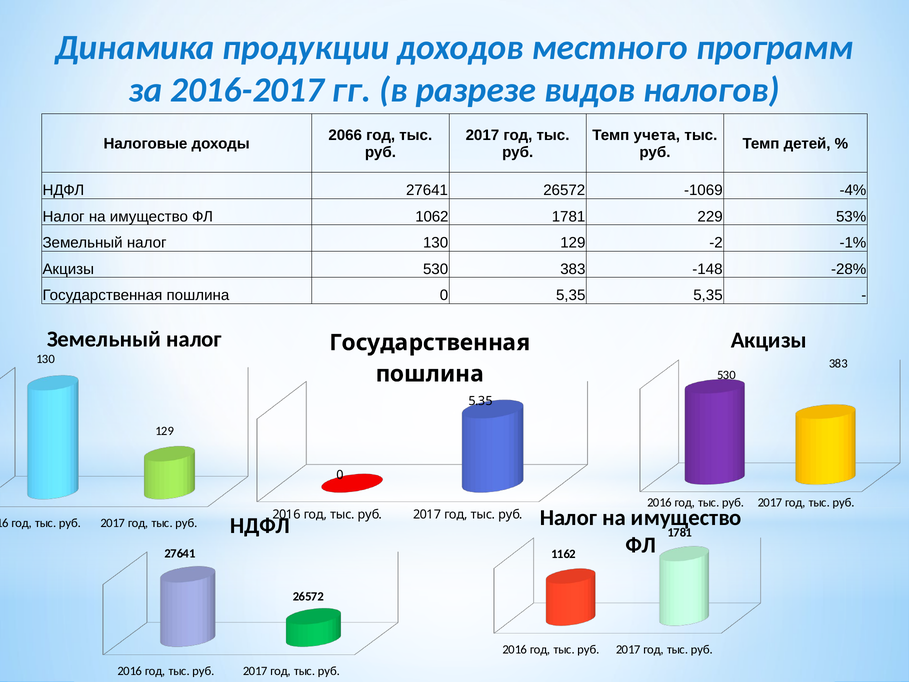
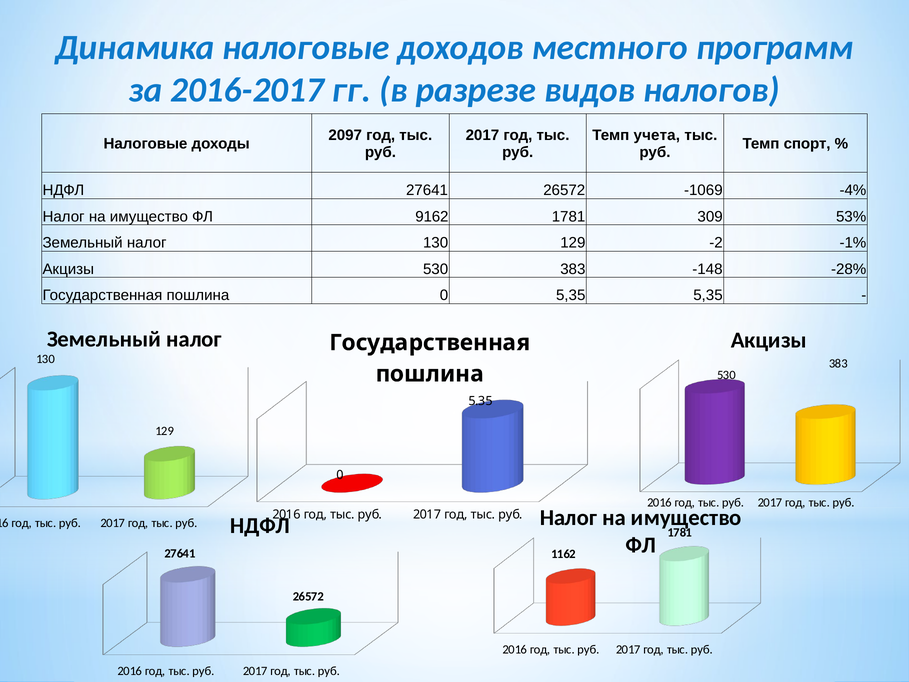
Динамика продукции: продукции -> налоговые (306, 47)
2066: 2066 -> 2097 (345, 135)
детей: детей -> спорт (807, 144)
1062: 1062 -> 9162 (432, 217)
229: 229 -> 309 (710, 217)
